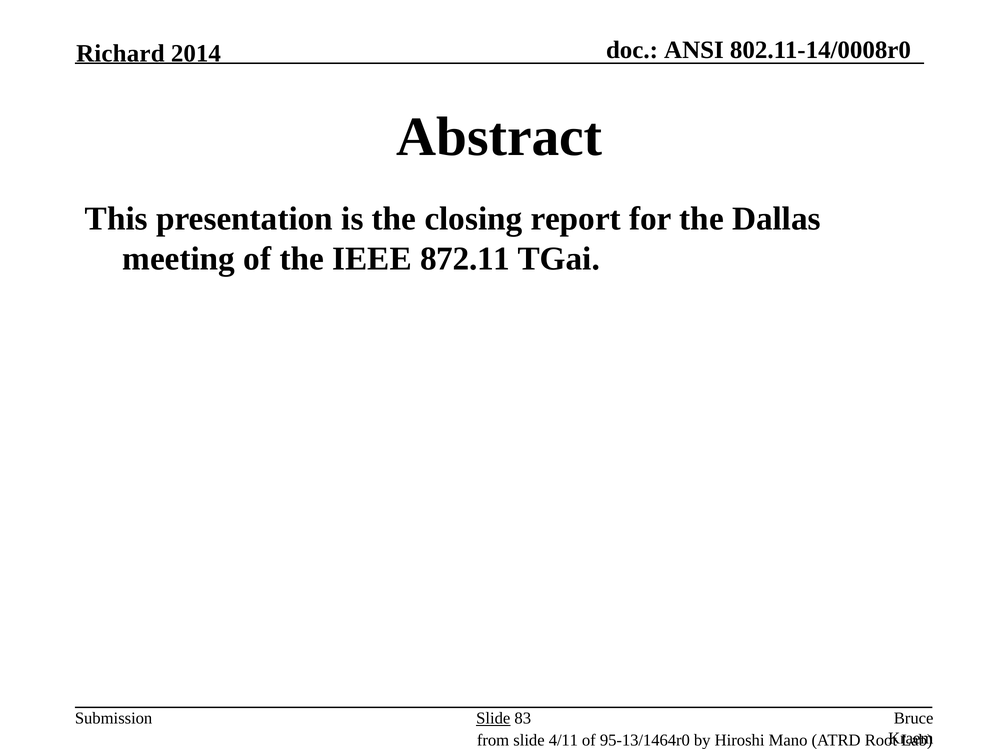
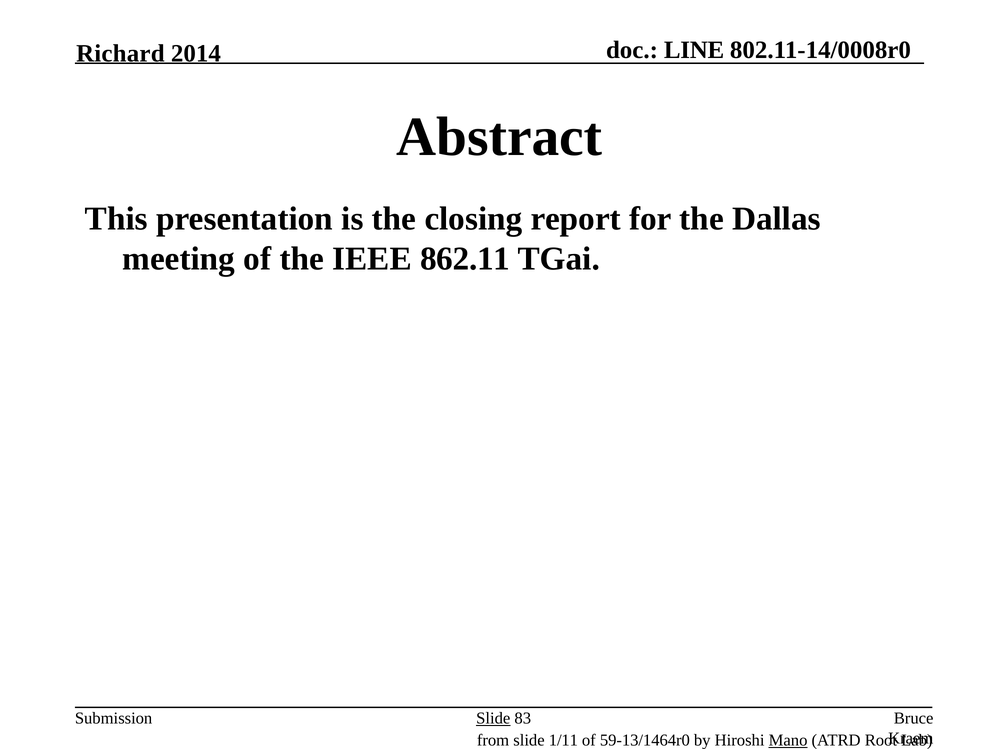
ANSI: ANSI -> LINE (694, 50)
872.11: 872.11 -> 862.11 (465, 259)
4/11: 4/11 -> 1/11 (563, 740)
95-13/1464r0: 95-13/1464r0 -> 59-13/1464r0 (645, 740)
Mano underline: none -> present (788, 740)
